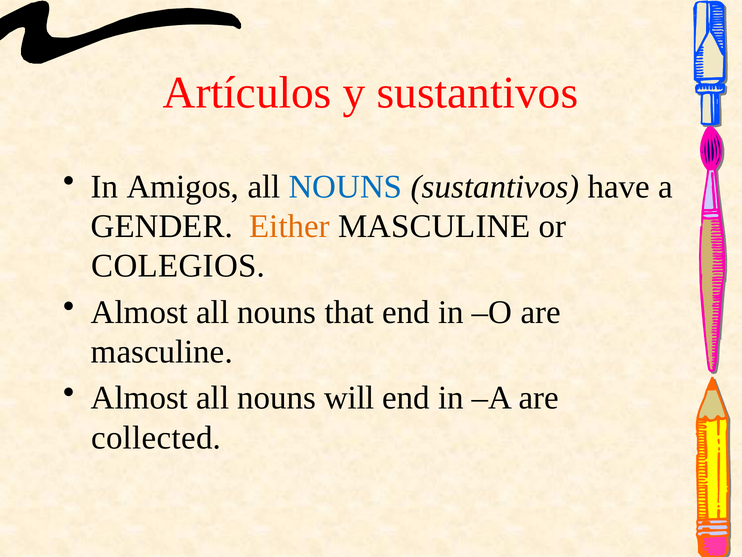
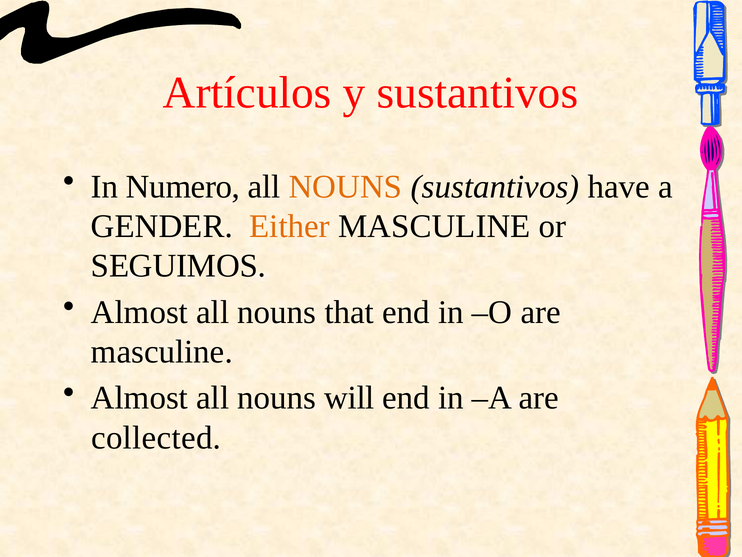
Amigos: Amigos -> Numero (183, 187)
NOUNS colour: blue -> orange (345, 187)
COLEGIOS: COLEGIOS -> SEGUIMOS (178, 266)
